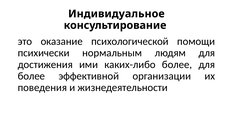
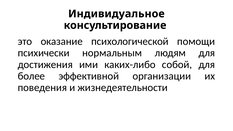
каких-либо более: более -> собой (177, 65)
